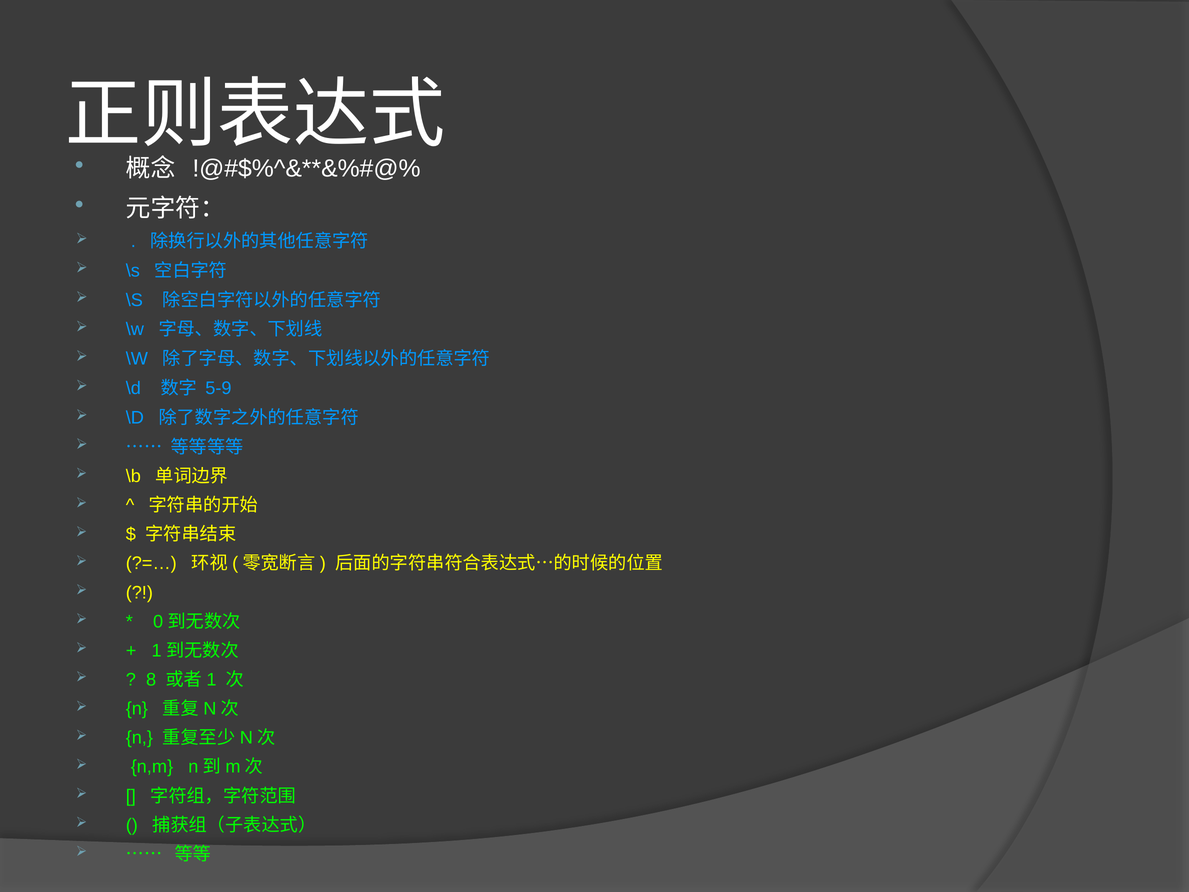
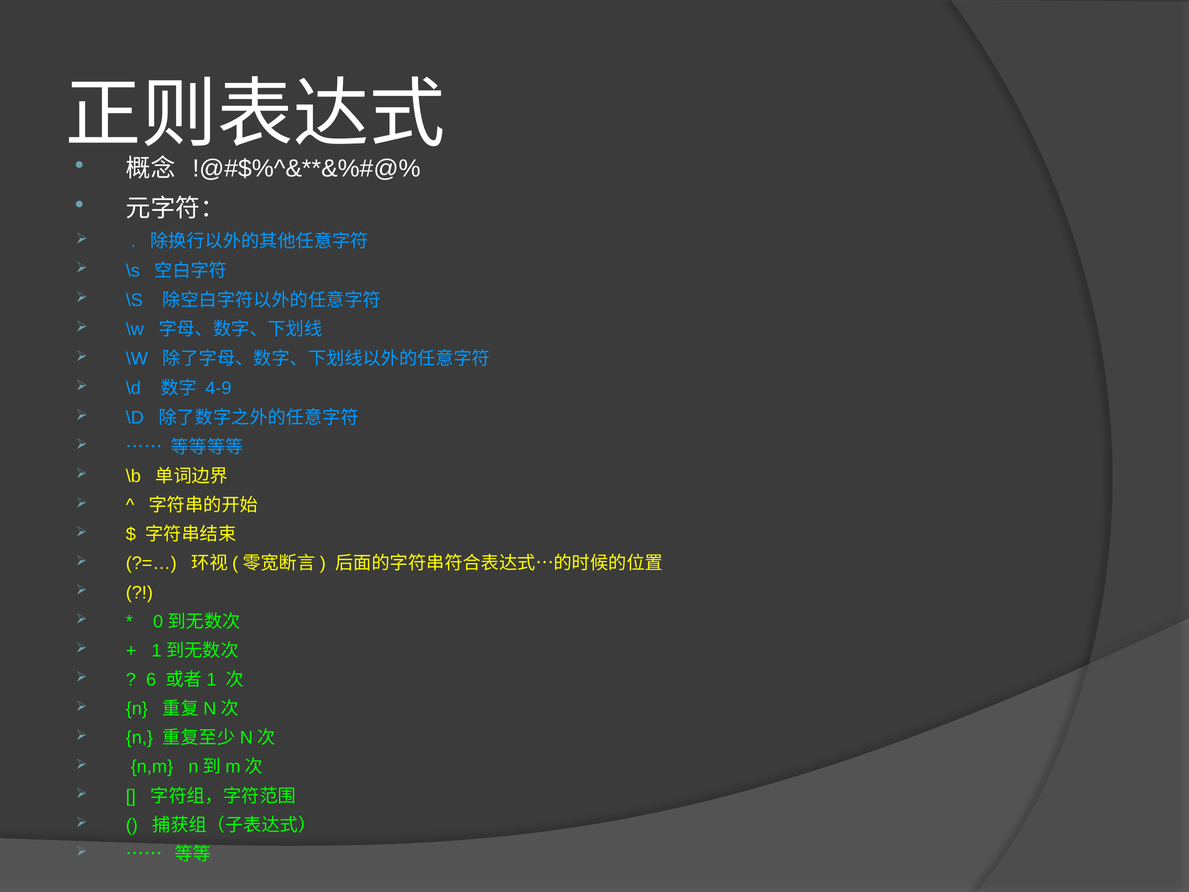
5-9: 5-9 -> 4-9 (218, 388)
8: 8 -> 6 (151, 680)
